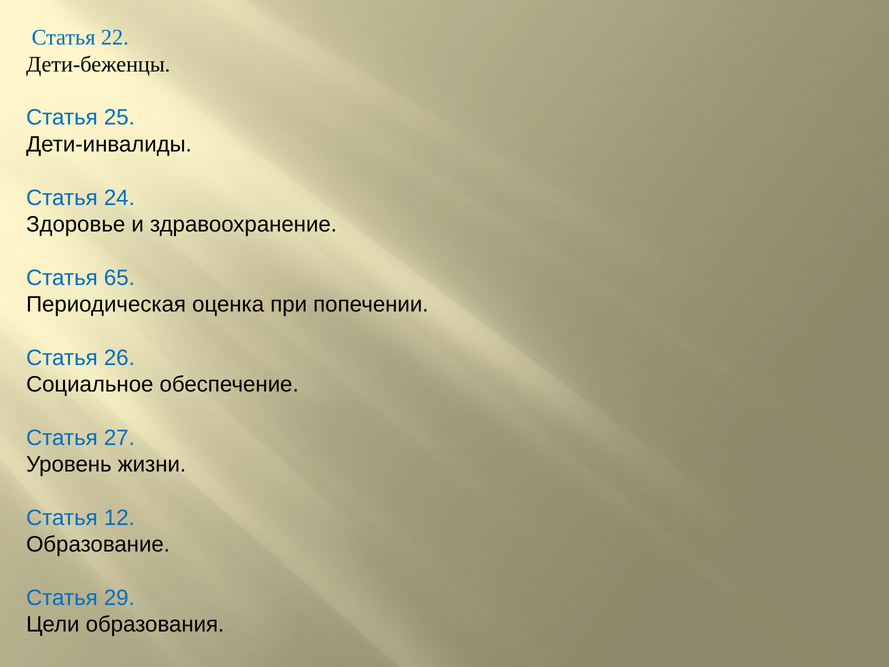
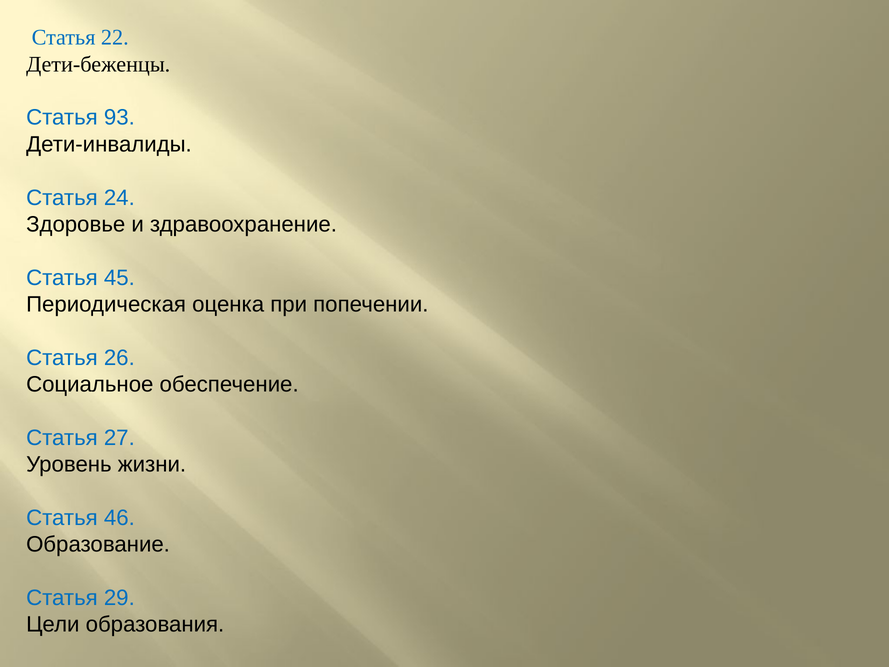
25: 25 -> 93 (119, 118)
65: 65 -> 45 (119, 278)
12: 12 -> 46 (119, 518)
